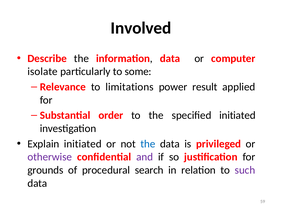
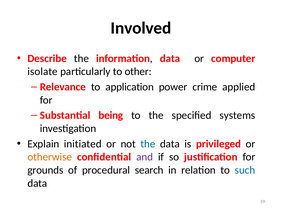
some: some -> other (138, 72)
limitations: limitations -> application (130, 87)
result: result -> crime (205, 87)
order: order -> being (111, 116)
specified initiated: initiated -> systems (237, 116)
otherwise colour: purple -> orange (50, 157)
such colour: purple -> blue (245, 170)
